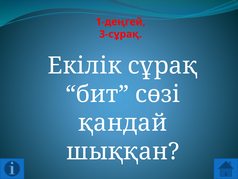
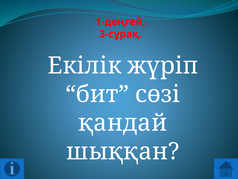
сұрақ: сұрақ -> жүріп (163, 65)
